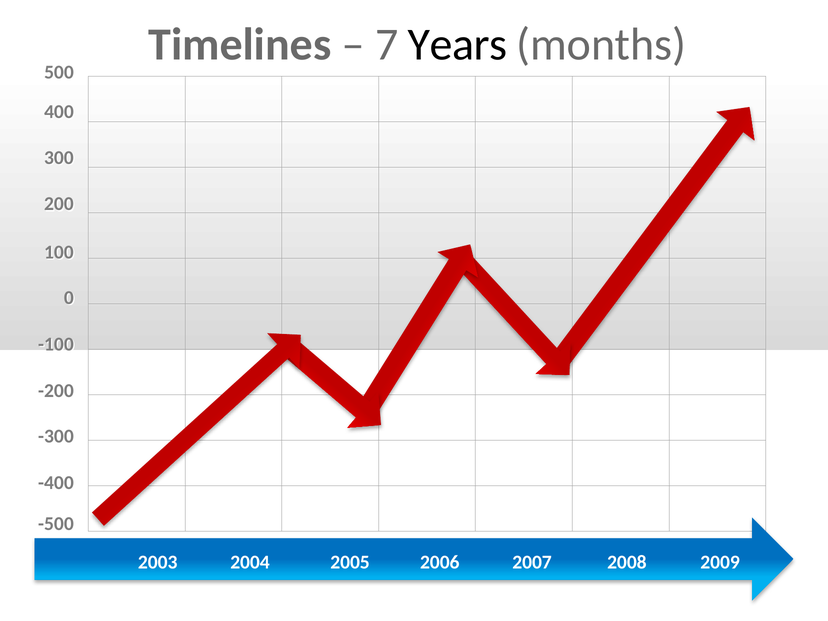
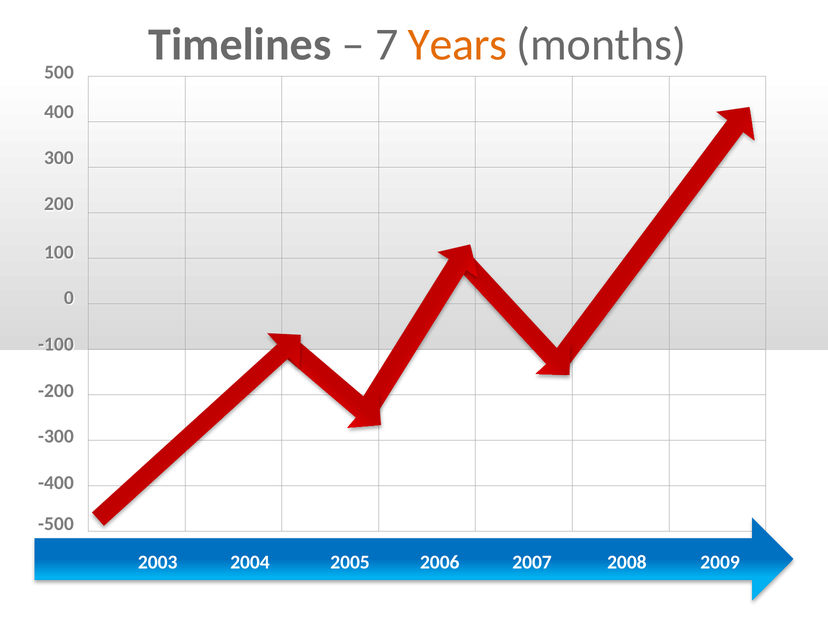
Years colour: black -> orange (458, 45)
